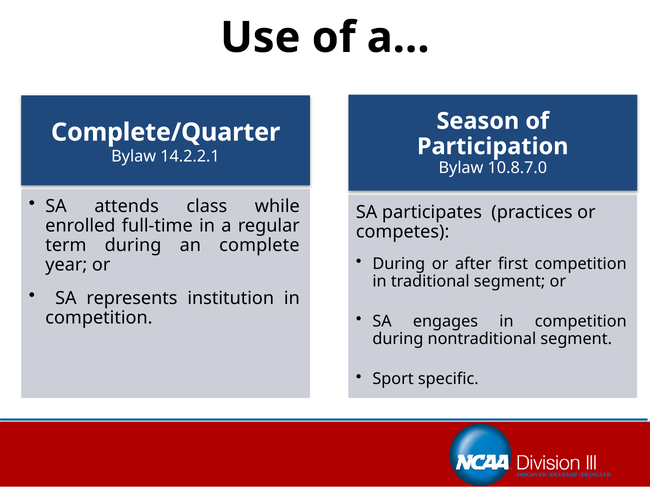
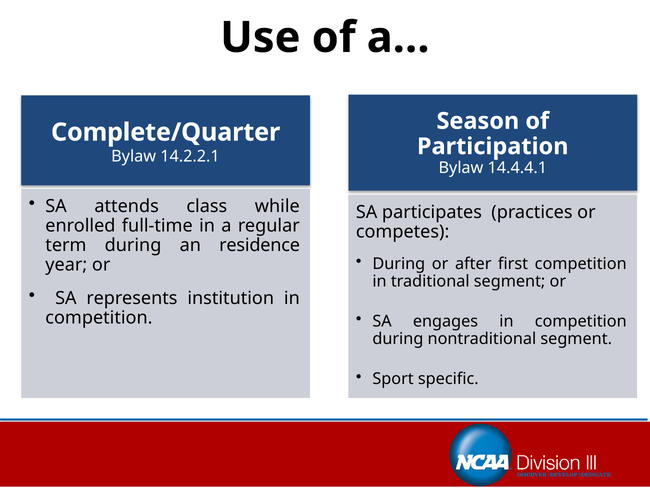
10.8.7.0: 10.8.7.0 -> 14.4.4.1 (517, 168)
complete: complete -> residence (260, 245)
